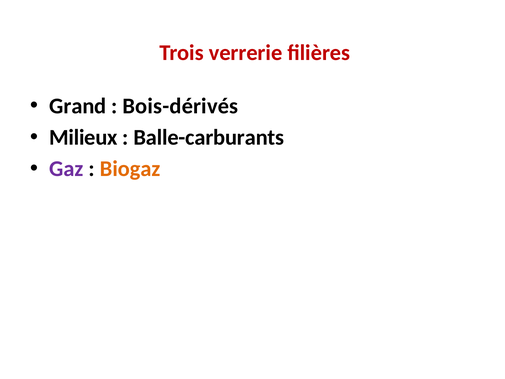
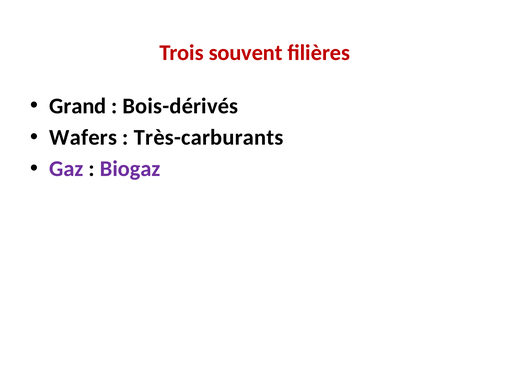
verrerie: verrerie -> souvent (246, 53)
Milieux: Milieux -> Wafers (83, 137)
Balle-carburants: Balle-carburants -> Très-carburants (209, 137)
Biogaz colour: orange -> purple (130, 169)
